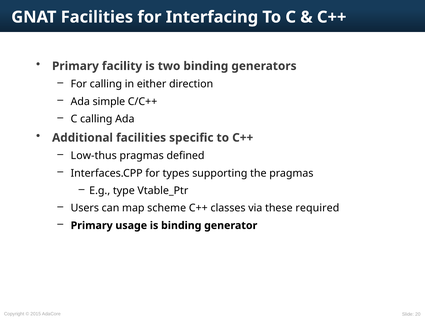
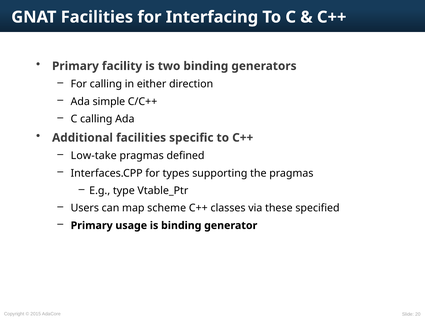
Low-thus: Low-thus -> Low-take (94, 156)
required: required -> specified (317, 208)
